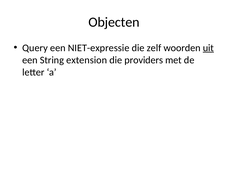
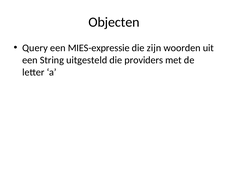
NIET-expressie: NIET-expressie -> MIES-expressie (99, 48)
zelf: zelf -> zijn (154, 48)
uit underline: present -> none (208, 48)
extension: extension -> uitgesteld (87, 60)
